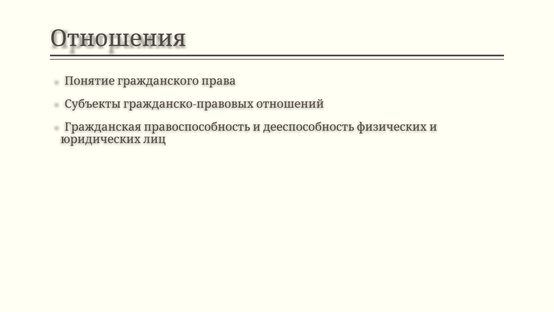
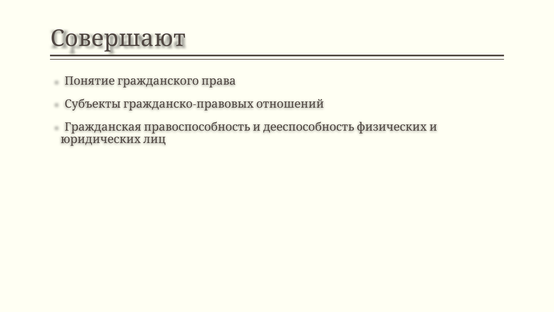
Отношения: Отношения -> Совершают (118, 39)
